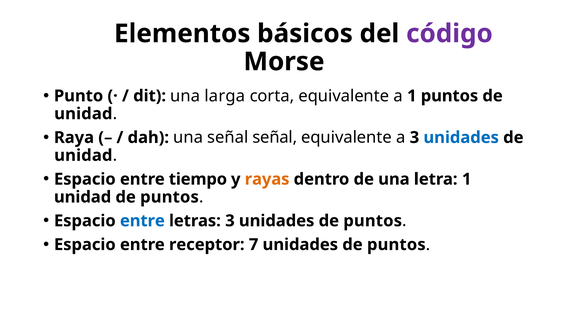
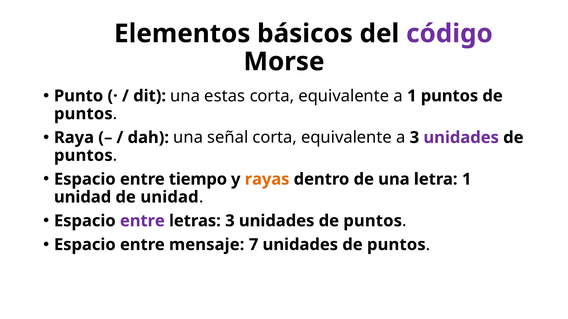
larga: larga -> estas (225, 96)
unidad: unidad -> puntos (83, 114)
señal señal: señal -> corta (275, 138)
unidades colour: blue -> purple (461, 138)
unidad: unidad -> puntos (83, 156)
unidad de puntos: puntos -> unidad (169, 197)
entre colour: blue -> purple (142, 221)
receptor: receptor -> mensaje (207, 245)
